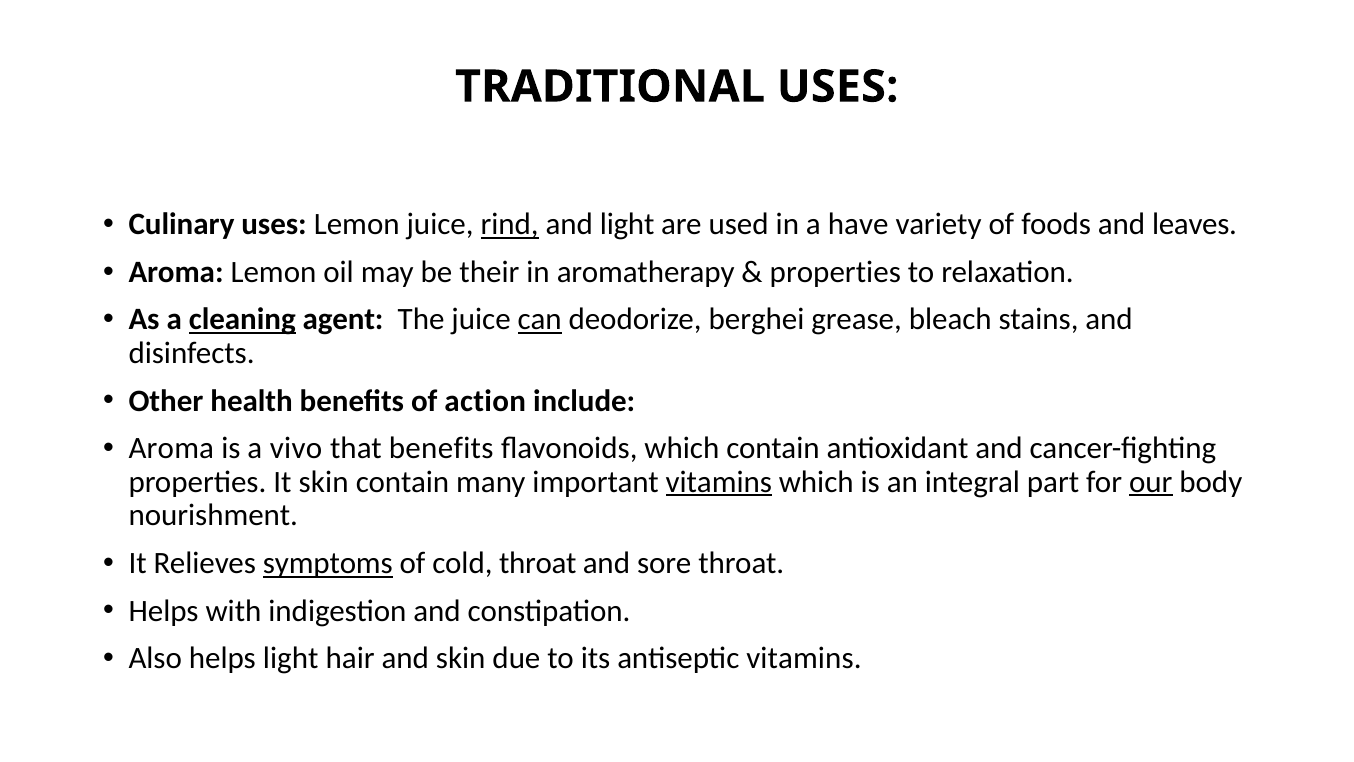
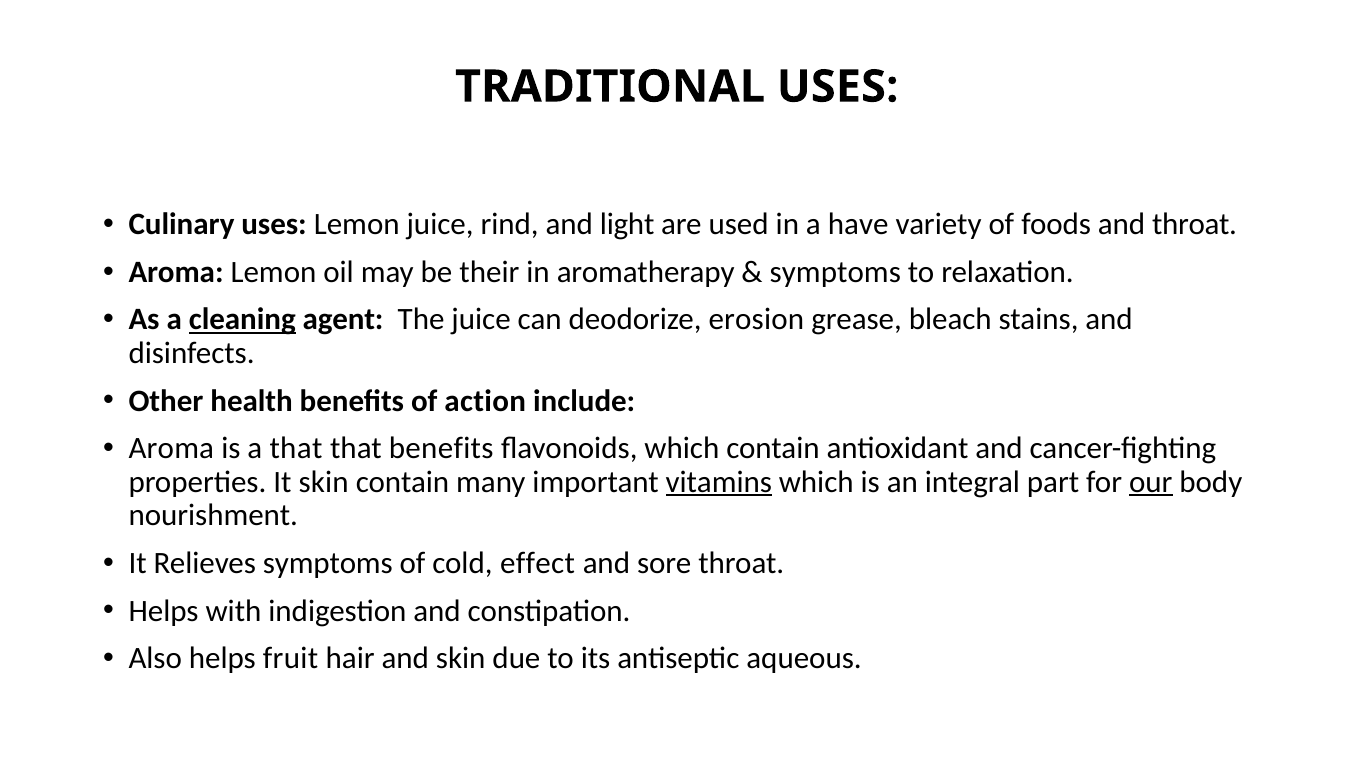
rind underline: present -> none (510, 224)
and leaves: leaves -> throat (1194, 224)
properties: properties -> symptoms (835, 272)
can underline: present -> none (540, 320)
berghei: berghei -> erosion (756, 320)
a vivo: vivo -> that (296, 448)
symptoms underline: present -> none (328, 563)
cold throat: throat -> effect (538, 563)
helps light: light -> fruit (291, 658)
antiseptic vitamins: vitamins -> aqueous (804, 658)
